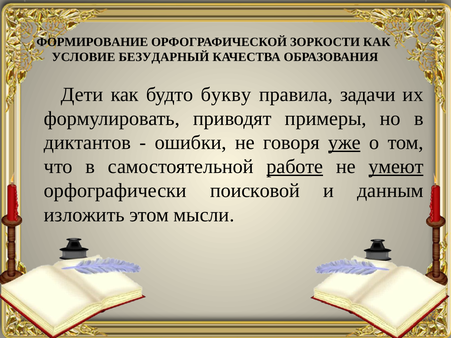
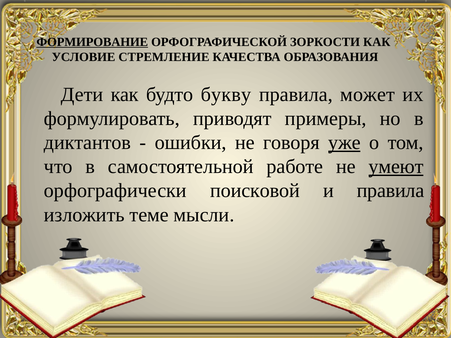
ФОРМИРОВАНИЕ underline: none -> present (92, 42)
БЕЗУДАРНЫЙ: БЕЗУДАРНЫЙ -> СТРЕМЛЕНИЕ (164, 57)
задачи: задачи -> может (368, 95)
работе underline: present -> none (295, 167)
и данным: данным -> правила (390, 191)
этом: этом -> теме (149, 215)
